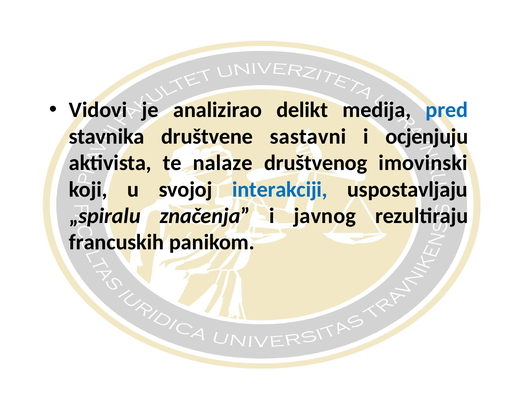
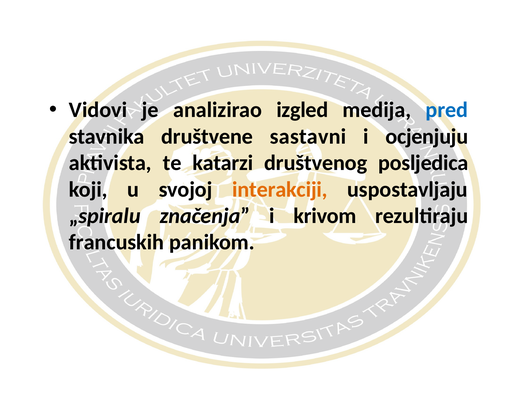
delikt: delikt -> izgled (302, 110)
nalaze: nalaze -> katarzi (223, 163)
imovinski: imovinski -> posljedica (423, 163)
interakciji colour: blue -> orange (280, 190)
javnog: javnog -> krivom (325, 216)
